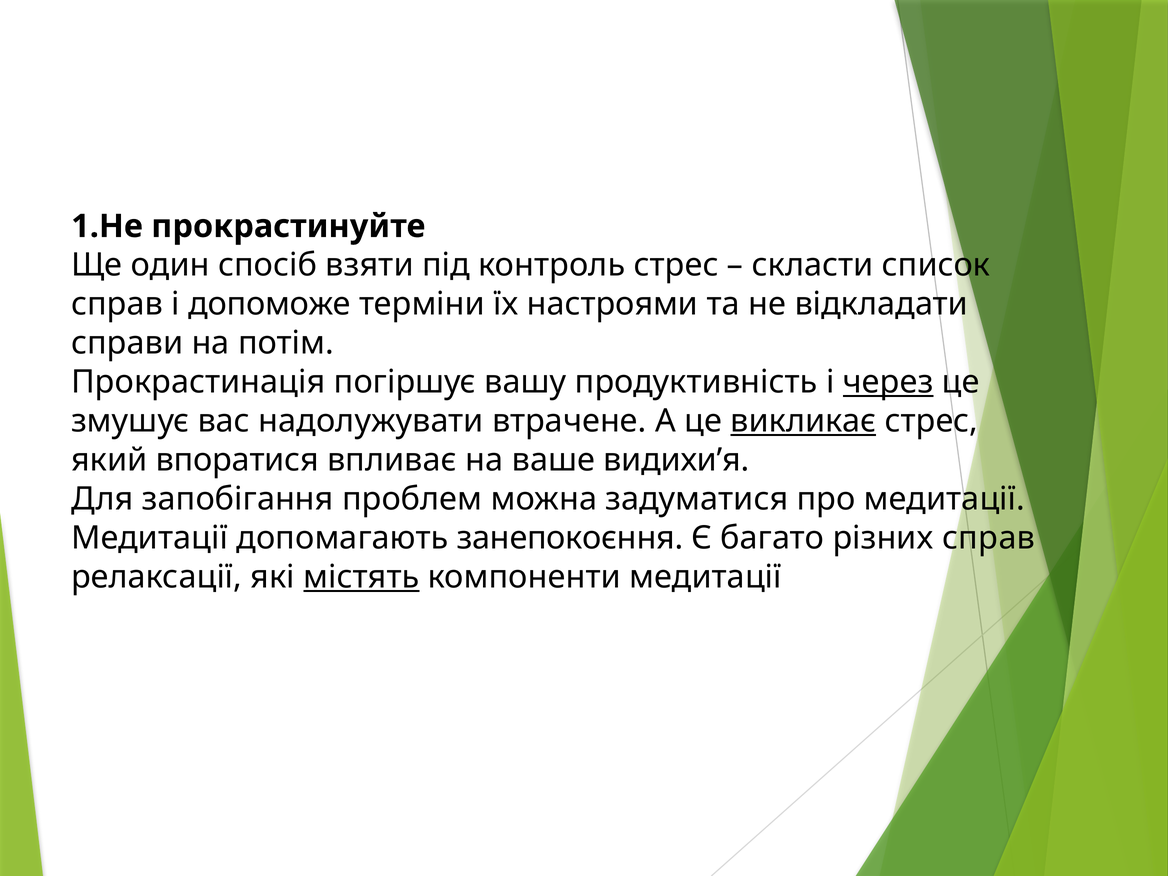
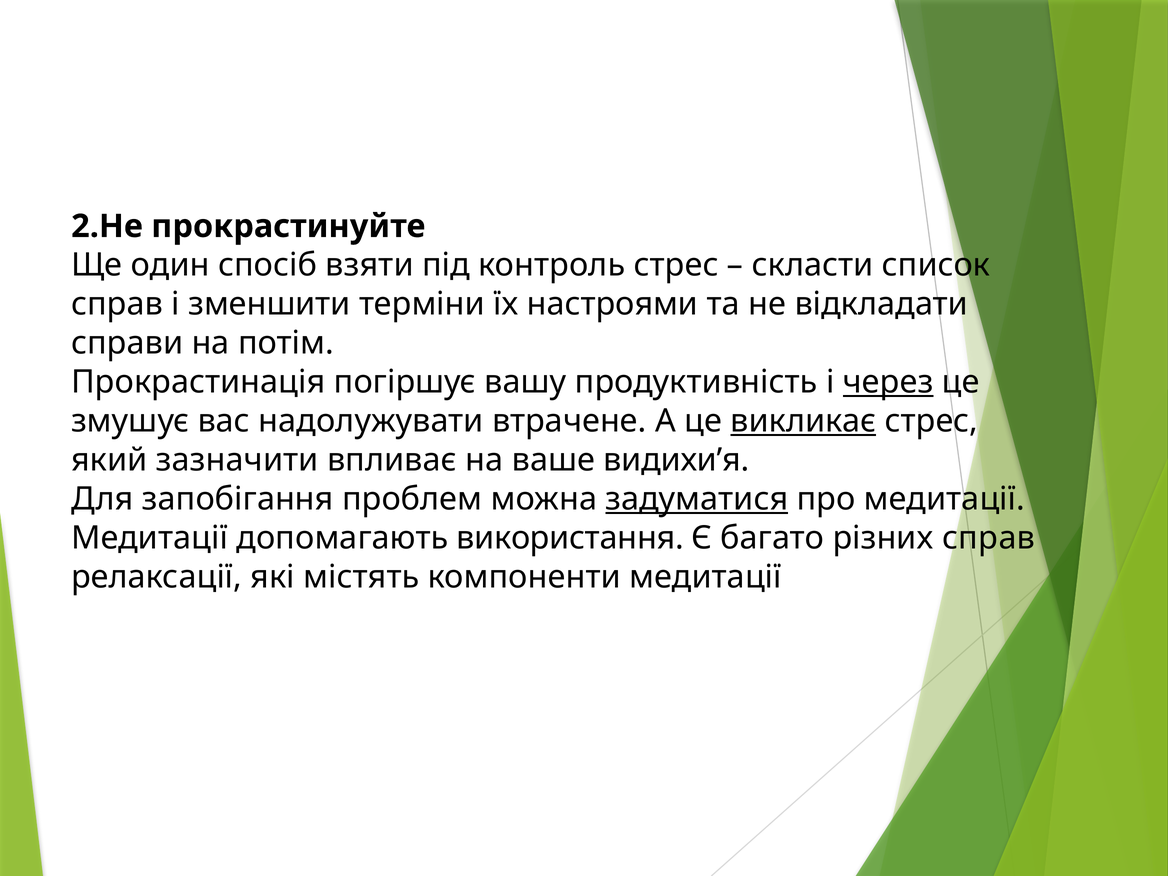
1.Не: 1.Не -> 2.Не (107, 226)
допоможе: допоможе -> зменшити (269, 304)
впоратися: впоратися -> зазначити (237, 460)
задуматися underline: none -> present (697, 499)
занепокоєння: занепокоєння -> використання (570, 538)
містять underline: present -> none (361, 577)
